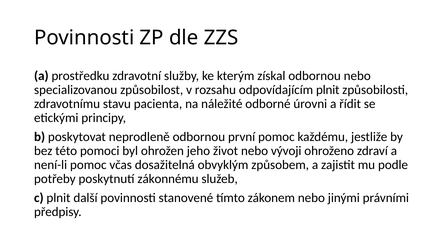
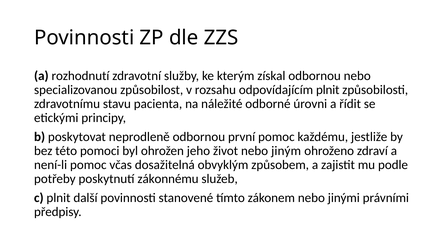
prostředku: prostředku -> rozhodnutí (80, 76)
vývoji: vývoji -> jiným (286, 150)
